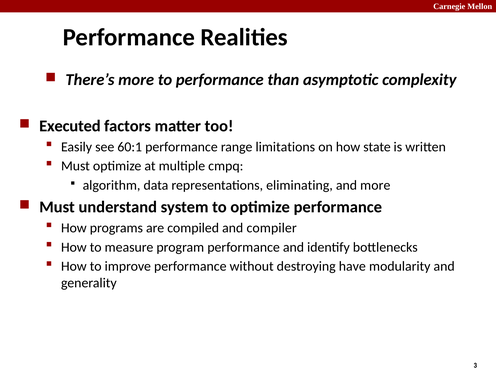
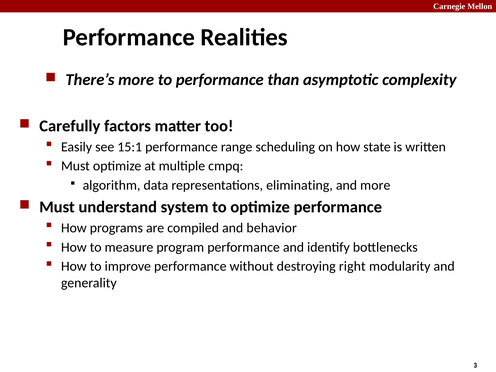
Executed: Executed -> Carefully (70, 126)
60:1: 60:1 -> 15:1 (130, 147)
limitations: limitations -> scheduling (285, 147)
compiler: compiler -> behavior (272, 228)
have: have -> right (352, 266)
